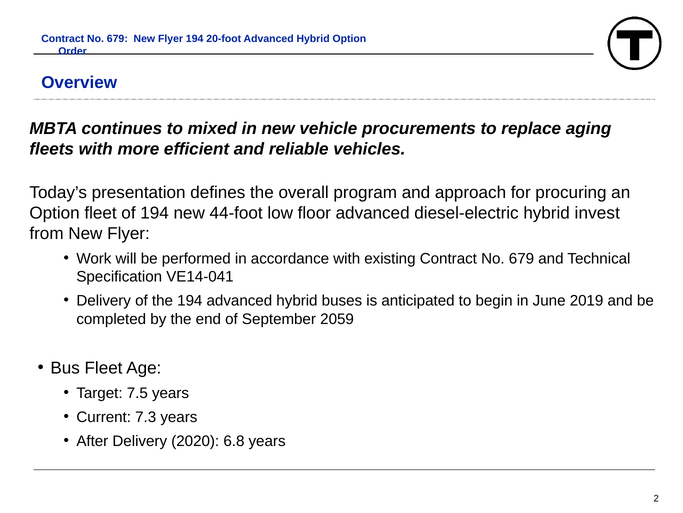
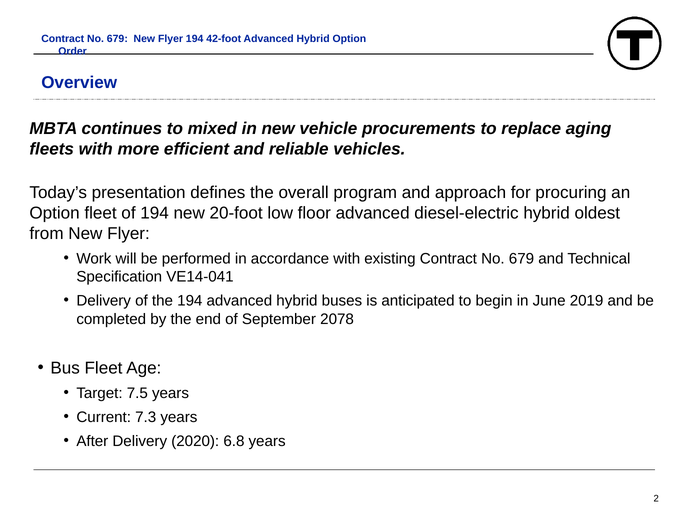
20-foot: 20-foot -> 42-foot (224, 39)
44-foot: 44-foot -> 20-foot (236, 213)
invest: invest -> oldest (597, 213)
2059: 2059 -> 2078 (337, 319)
